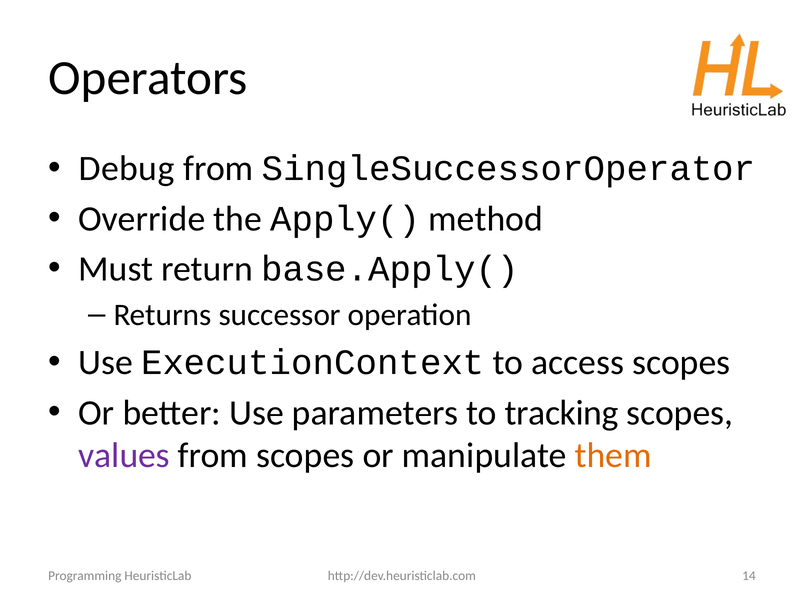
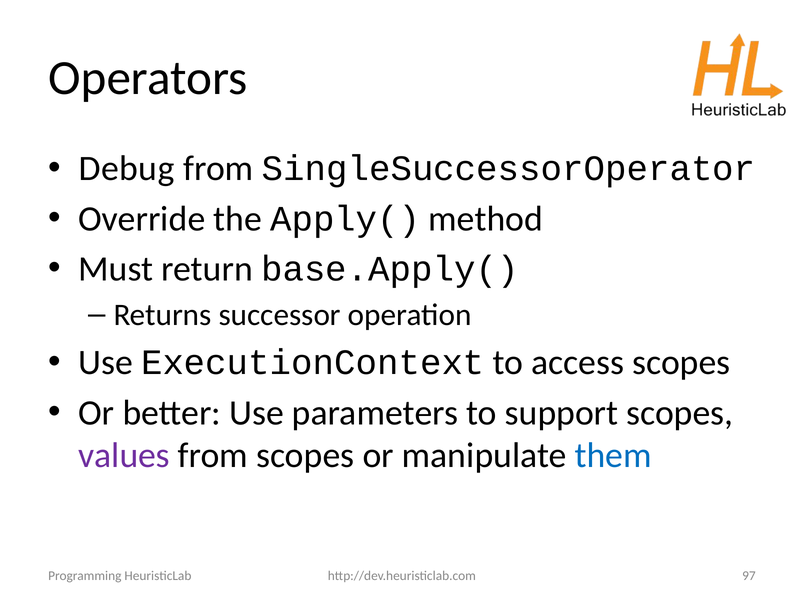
tracking: tracking -> support (561, 413)
them colour: orange -> blue (613, 456)
14: 14 -> 97 (749, 576)
